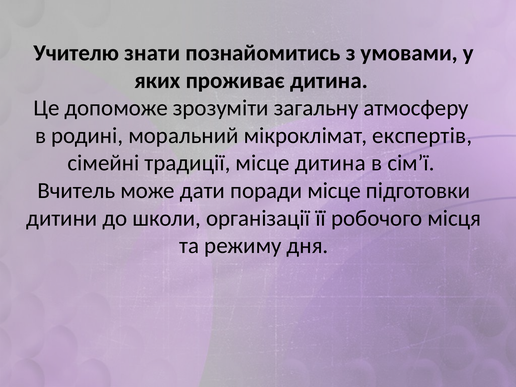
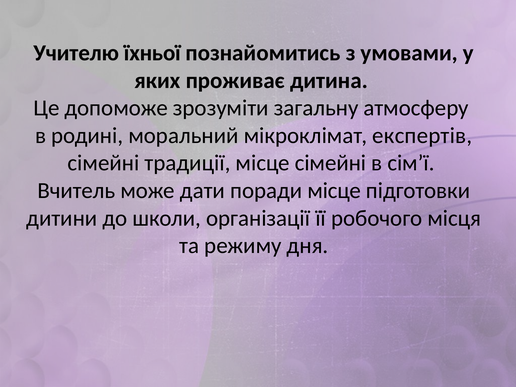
знати: знати -> їхньої (152, 53)
місце дитина: дитина -> сімейні (330, 163)
